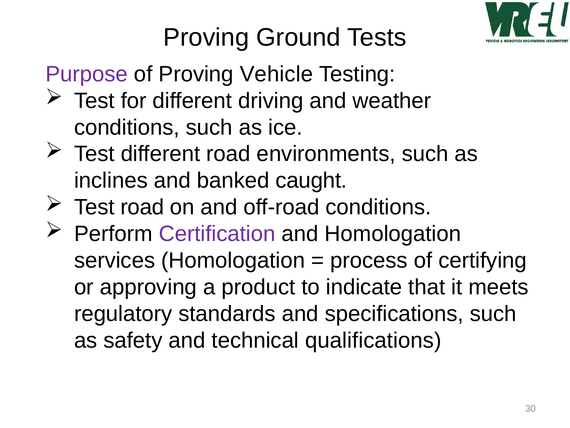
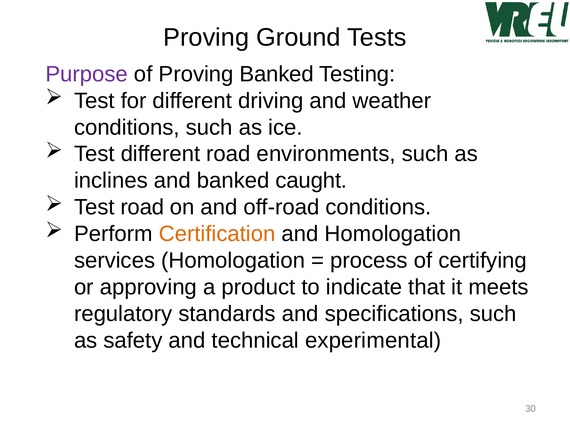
Proving Vehicle: Vehicle -> Banked (277, 74)
Certification colour: purple -> orange (217, 234)
qualifications: qualifications -> experimental (373, 340)
